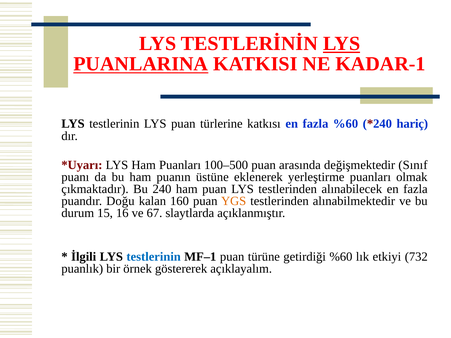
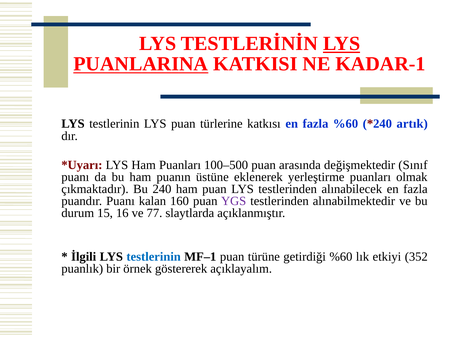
hariç: hariç -> artık (412, 124)
puandır Doğu: Doğu -> Puanı (120, 201)
YGS colour: orange -> purple (234, 201)
67: 67 -> 77 (154, 213)
732: 732 -> 352 (416, 257)
